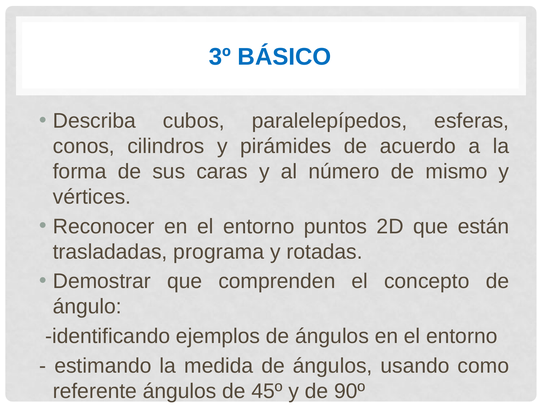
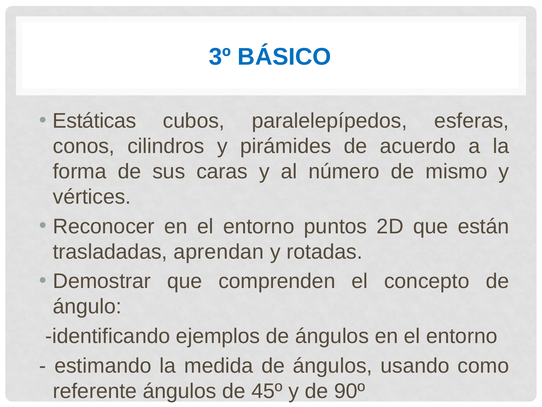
Describa: Describa -> Estáticas (94, 121)
programa: programa -> aprendan (219, 251)
